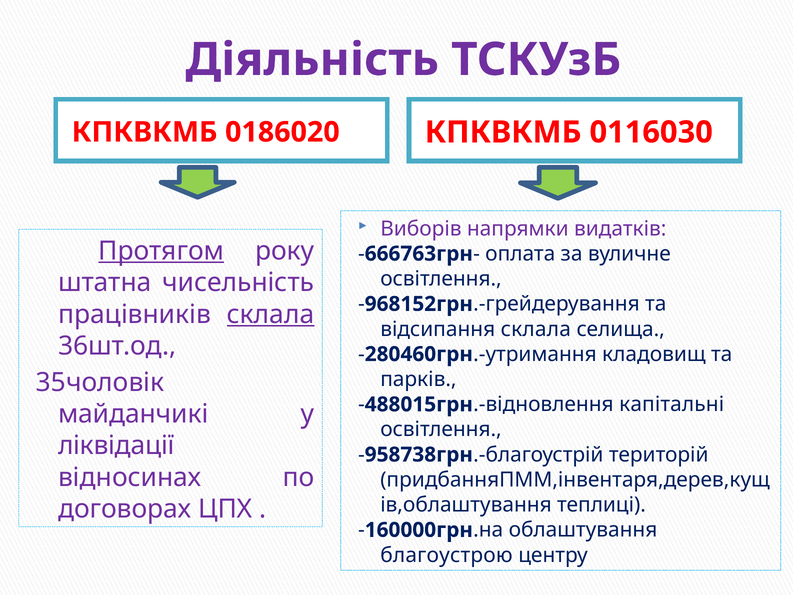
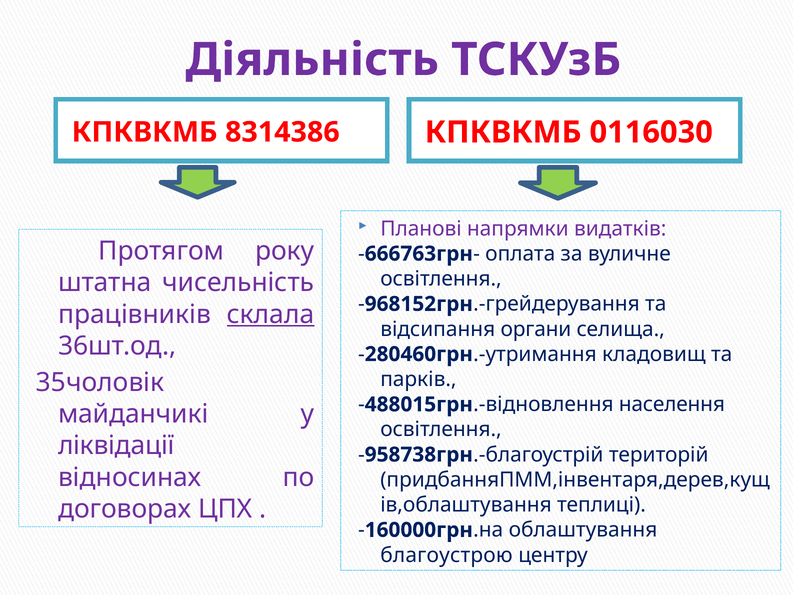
0186020: 0186020 -> 8314386 (282, 132)
Виборів: Виборів -> Планові (421, 229)
Протягом underline: present -> none (161, 251)
відсипання склала: склала -> органи (536, 329)
капітальні: капітальні -> населення (672, 404)
